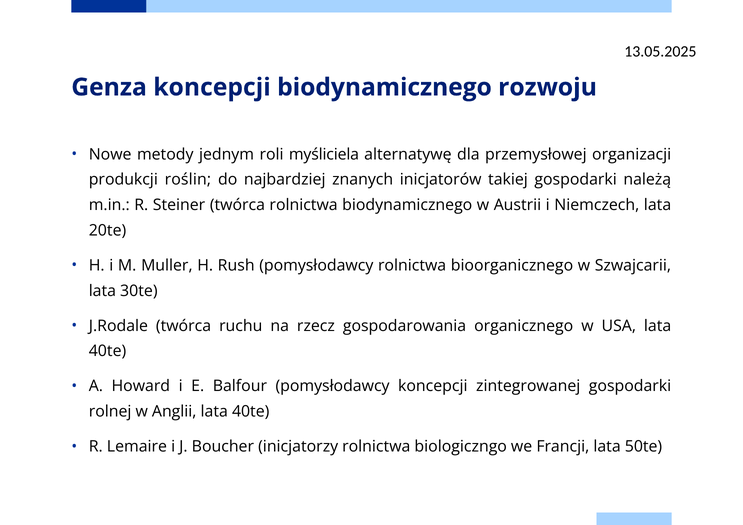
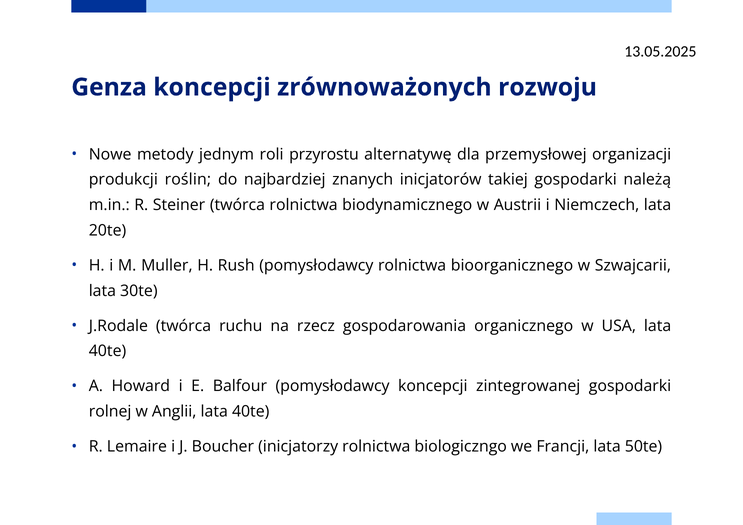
koncepcji biodynamicznego: biodynamicznego -> zrównoważonych (384, 87)
myśliciela: myśliciela -> przyrostu (324, 155)
